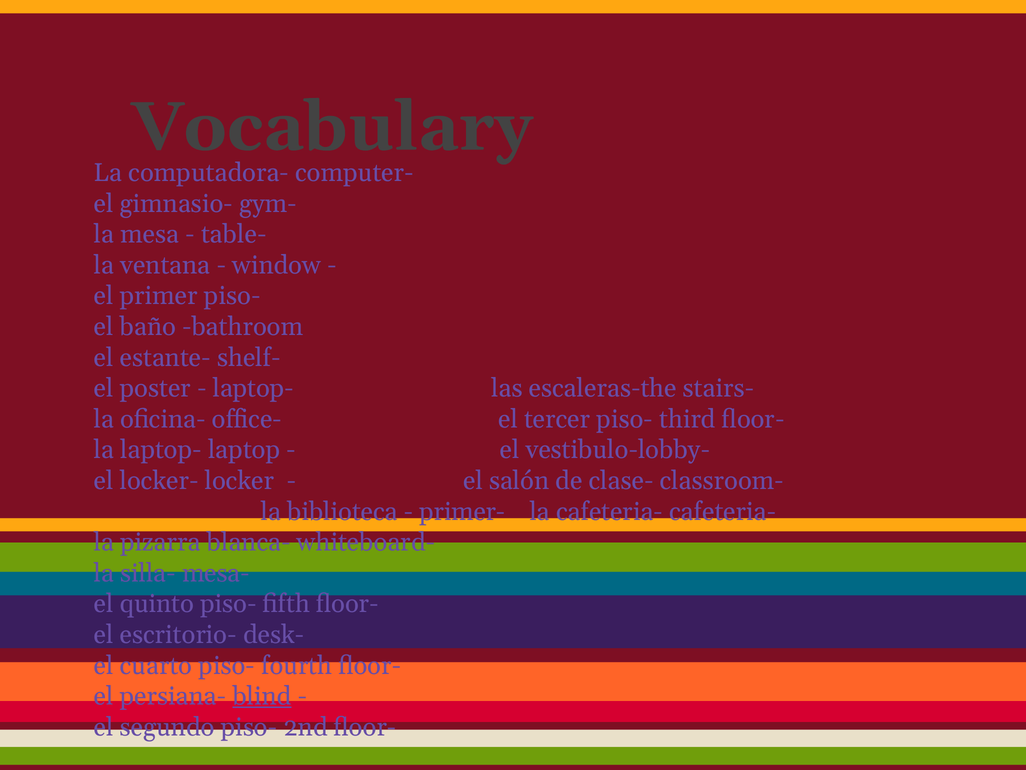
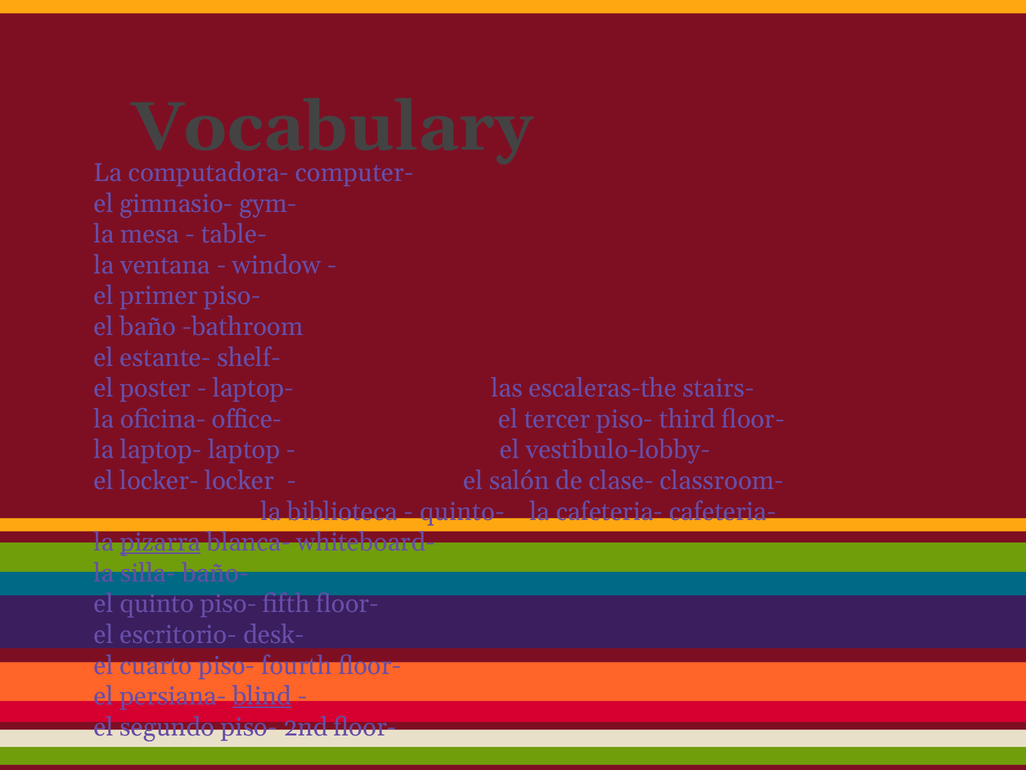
primer-: primer- -> quinto- (462, 511)
pizarra underline: none -> present (160, 542)
mesa-: mesa- -> baño- (216, 573)
